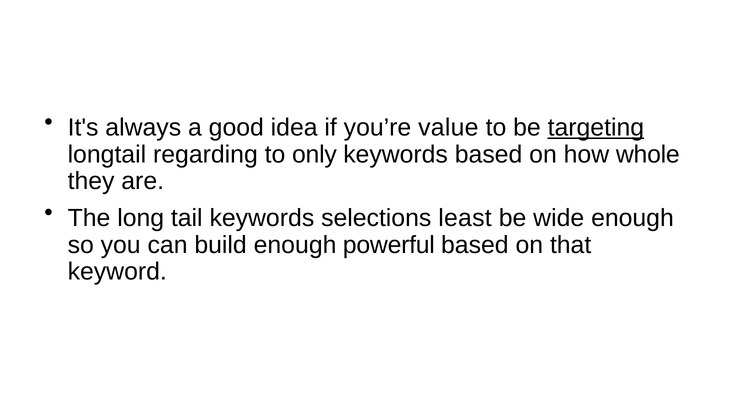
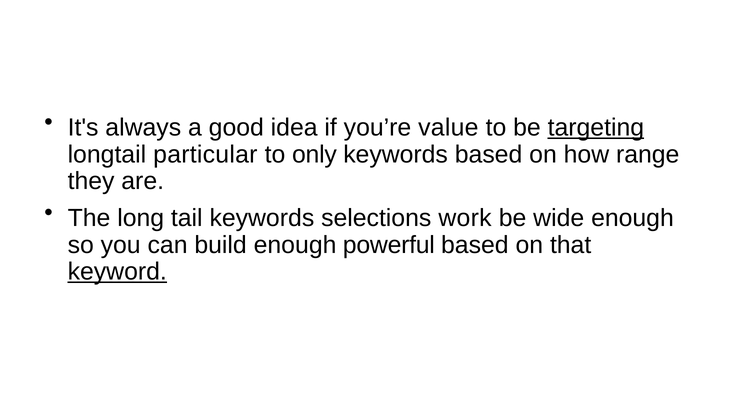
regarding: regarding -> particular (205, 154)
whole: whole -> range (648, 154)
least: least -> work (465, 218)
keyword underline: none -> present (117, 272)
